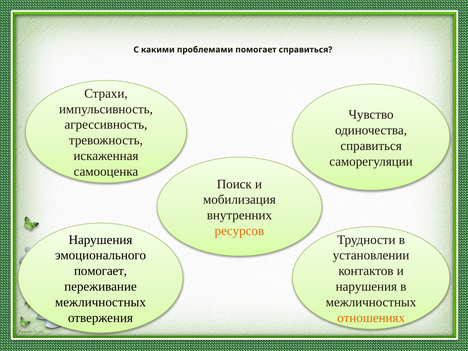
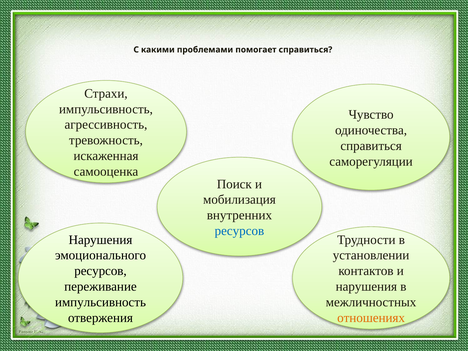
ресурсов colour: orange -> blue (239, 231)
помогает: помогает -> ресурсов (100, 271)
межличностных: межличностных -> импульсивность (101, 302)
